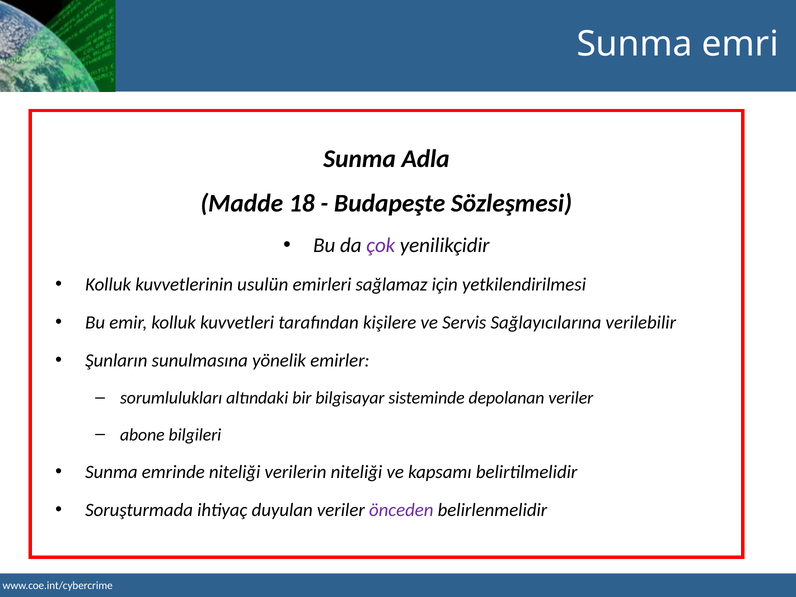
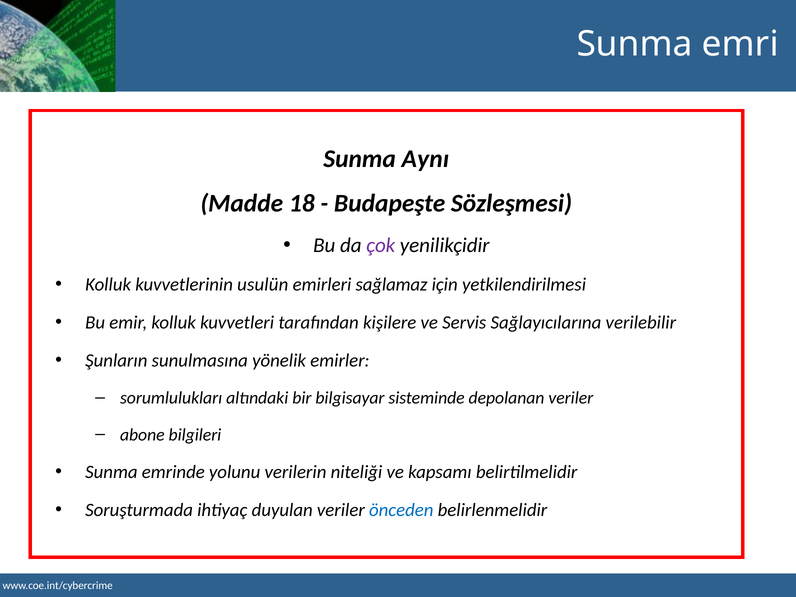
Adla: Adla -> Aynı (425, 159)
emrinde niteliği: niteliği -> yolunu (235, 472)
önceden colour: purple -> blue (401, 510)
